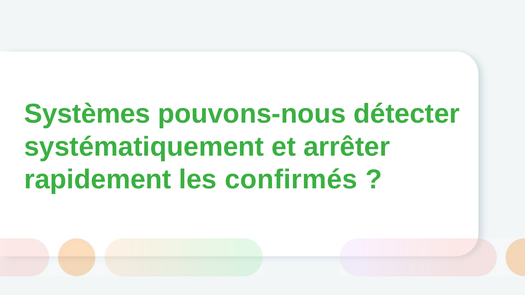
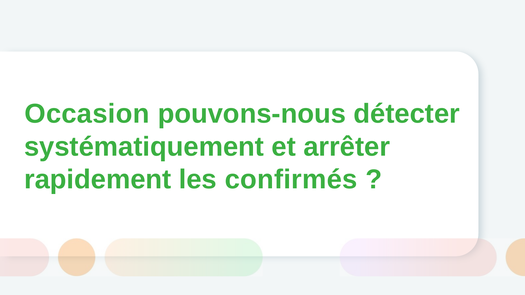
Systèmes: Systèmes -> Occasion (87, 114)
